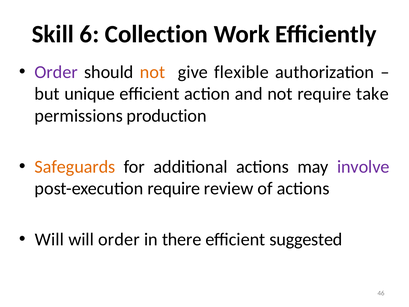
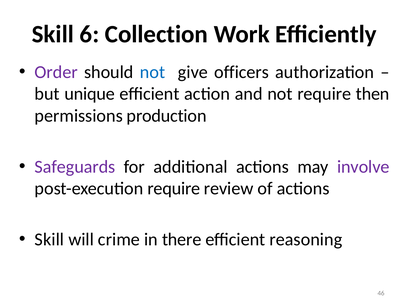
not colour: orange -> blue (153, 72)
flexible: flexible -> officers (242, 72)
take: take -> then (373, 94)
Safeguards colour: orange -> purple (75, 167)
Will: Will -> Skill (49, 239)
will order: order -> crime (119, 239)
suggested: suggested -> reasoning (306, 239)
